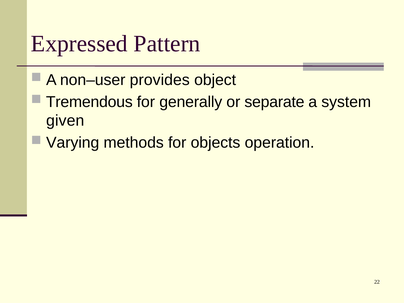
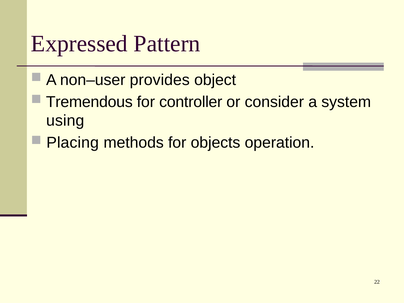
generally: generally -> controller (191, 102)
separate: separate -> consider (274, 102)
given: given -> using (65, 121)
Varying: Varying -> Placing (73, 143)
